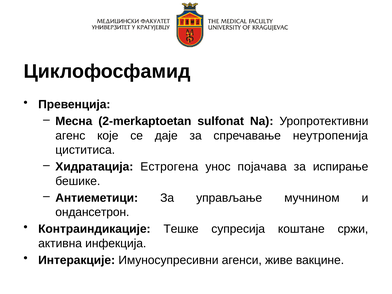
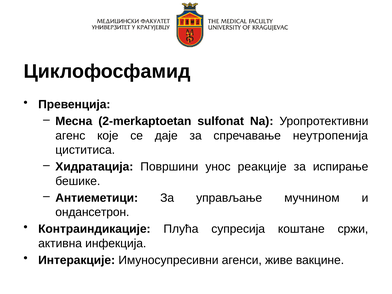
Естрогена: Естрогена -> Површини (169, 167)
појачава: појачава -> реакције (262, 167)
Тешке: Тешке -> Плућа (181, 229)
